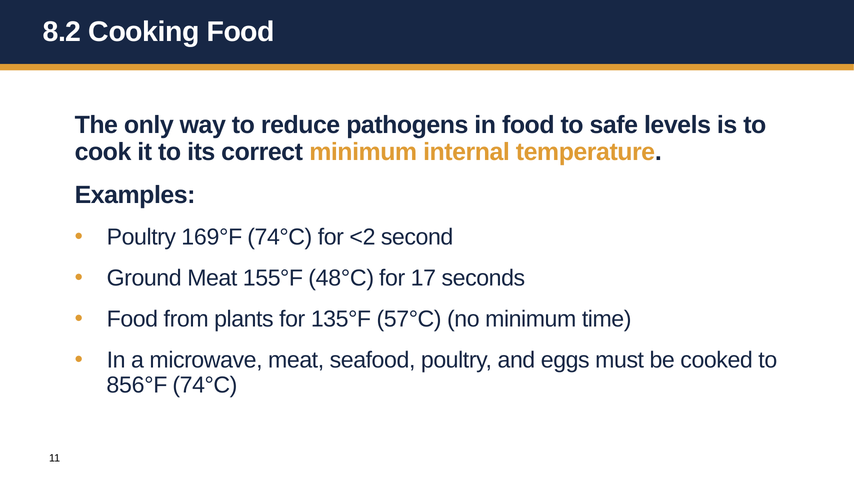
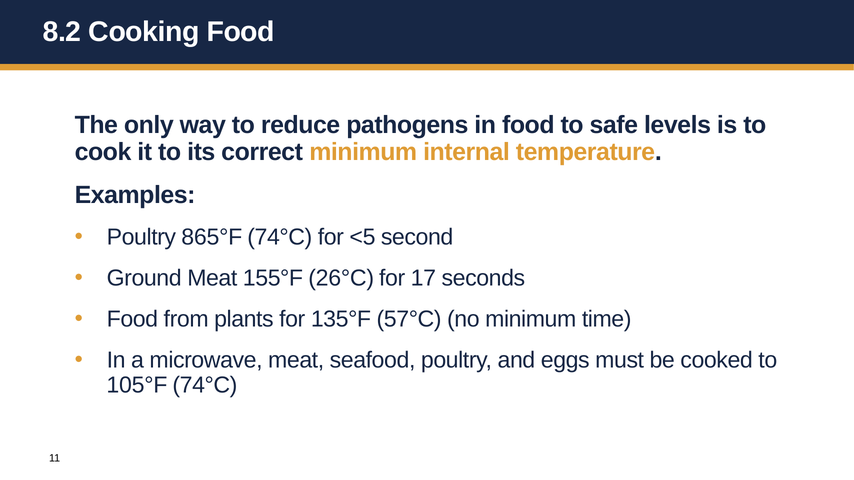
169°F: 169°F -> 865°F (212, 237)
<2: <2 -> <5 (362, 237)
48°C: 48°C -> 26°C (341, 278)
856°F: 856°F -> 105°F (137, 385)
